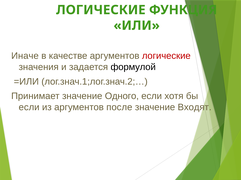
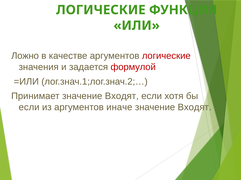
Иначе: Иначе -> Ложно (25, 56)
формулой colour: black -> red (133, 67)
Принимает значение Одного: Одного -> Входят (122, 96)
после: после -> иначе (119, 108)
